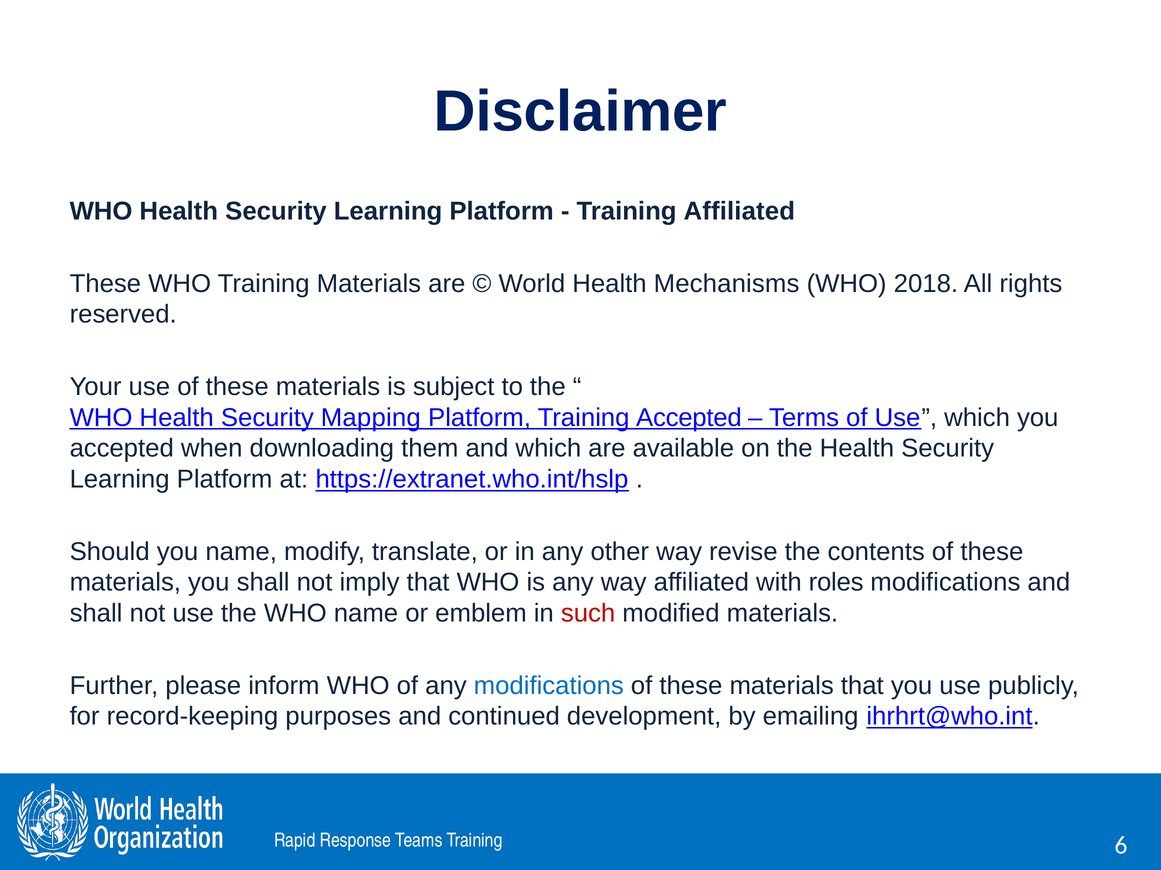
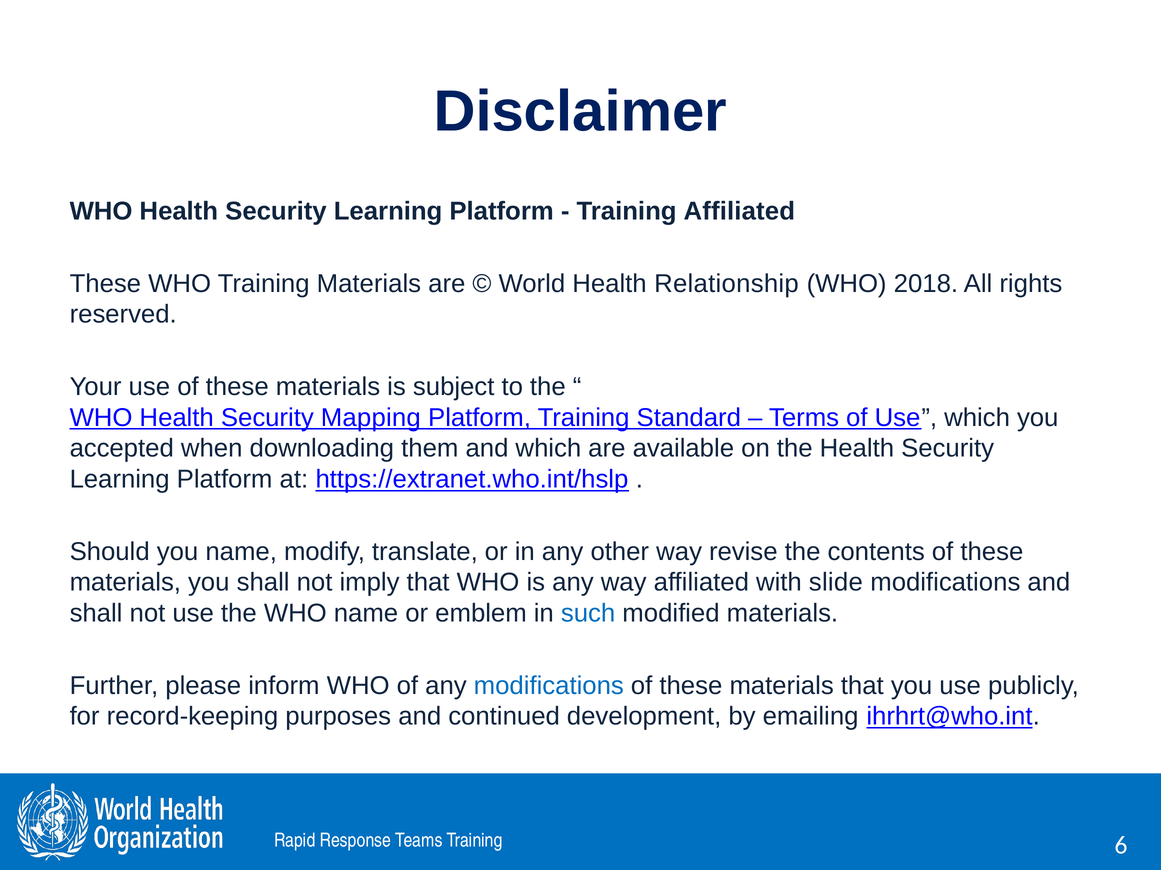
Mechanisms: Mechanisms -> Relationship (726, 284)
Training Accepted: Accepted -> Standard (689, 418)
roles: roles -> slide (836, 583)
such colour: red -> blue (588, 614)
